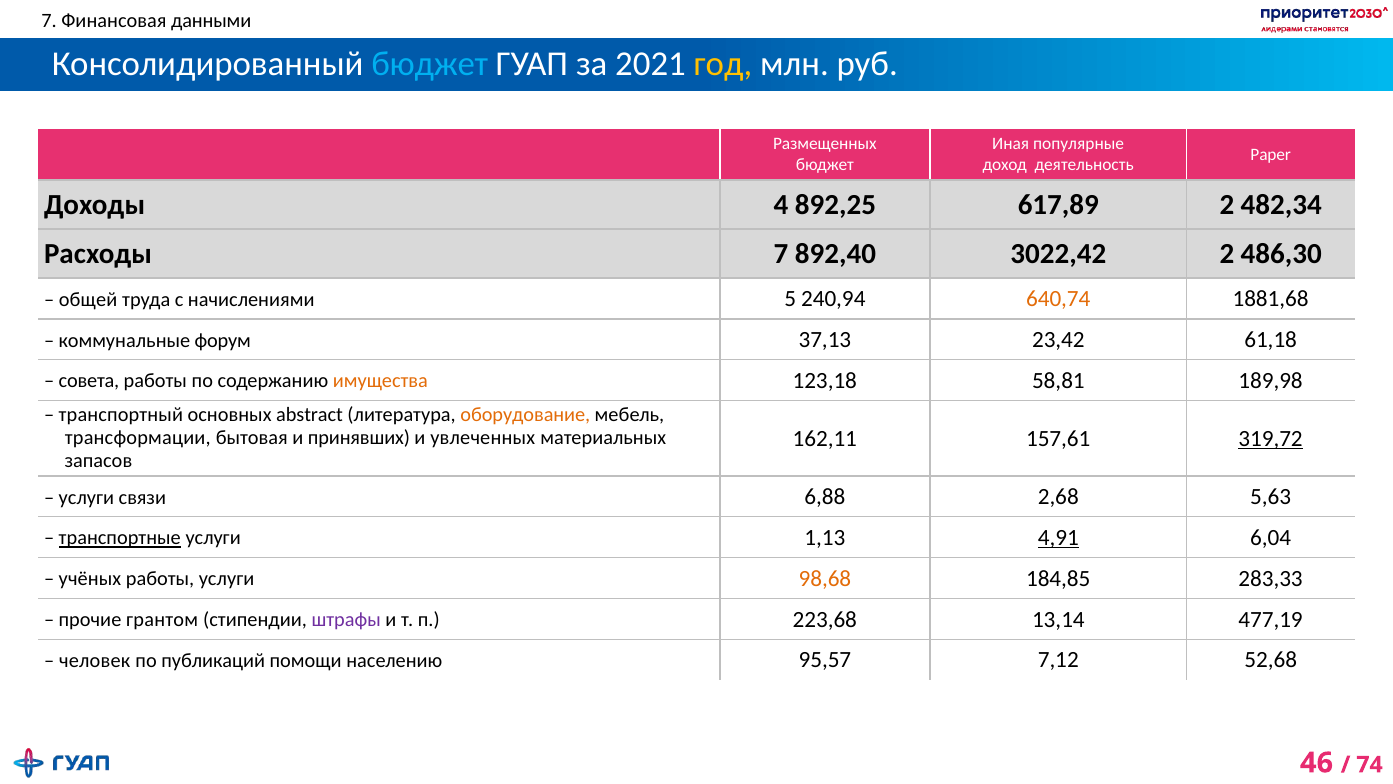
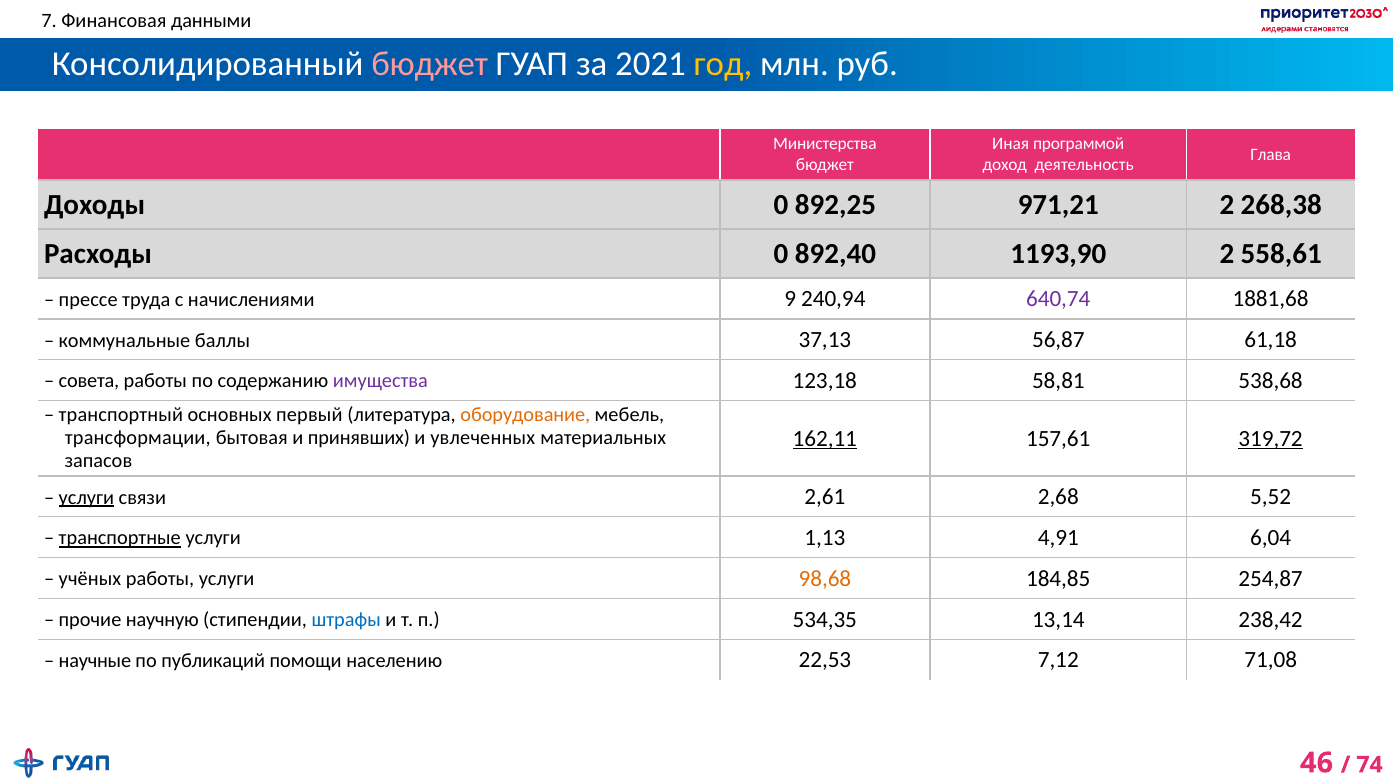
бюджет colour: light blue -> pink (430, 64)
Размещенных: Размещенных -> Министерства (825, 144)
популярные: популярные -> программой (1079, 144)
Paper: Paper -> Глава (1271, 154)
Доходы 4: 4 -> 0 (781, 205)
617,89: 617,89 -> 971,21 (1058, 205)
482,34: 482,34 -> 268,38 (1281, 205)
Расходы 7: 7 -> 0 (781, 254)
3022,42: 3022,42 -> 1193,90 (1058, 254)
486,30: 486,30 -> 558,61 (1281, 254)
общей: общей -> прессе (88, 299)
5: 5 -> 9 (790, 299)
640,74 colour: orange -> purple (1058, 299)
форум: форум -> баллы (223, 340)
23,42: 23,42 -> 56,87 (1058, 339)
имущества colour: orange -> purple (380, 381)
189,98: 189,98 -> 538,68 (1271, 380)
abstract: abstract -> первый (309, 414)
162,11 underline: none -> present (825, 438)
услуги underline: none -> present (86, 497)
6,88: 6,88 -> 2,61 (825, 496)
5,63: 5,63 -> 5,52 (1271, 496)
4,91 underline: present -> none (1058, 537)
283,33: 283,33 -> 254,87 (1271, 578)
грантом: грантом -> научную (162, 620)
штрафы colour: purple -> blue (346, 620)
223,68: 223,68 -> 534,35 (825, 619)
477,19: 477,19 -> 238,42 (1271, 619)
человек: человек -> научные (95, 661)
95,57: 95,57 -> 22,53 (825, 660)
52,68: 52,68 -> 71,08 (1271, 660)
